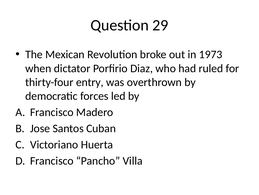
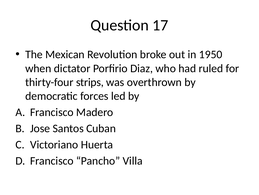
29: 29 -> 17 (160, 25)
1973: 1973 -> 1950 (211, 54)
entry: entry -> strips (90, 82)
